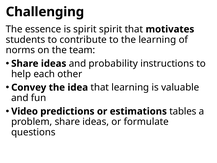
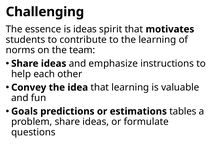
is spirit: spirit -> ideas (85, 29)
probability: probability -> emphasize (113, 63)
Video: Video -> Goals (24, 111)
